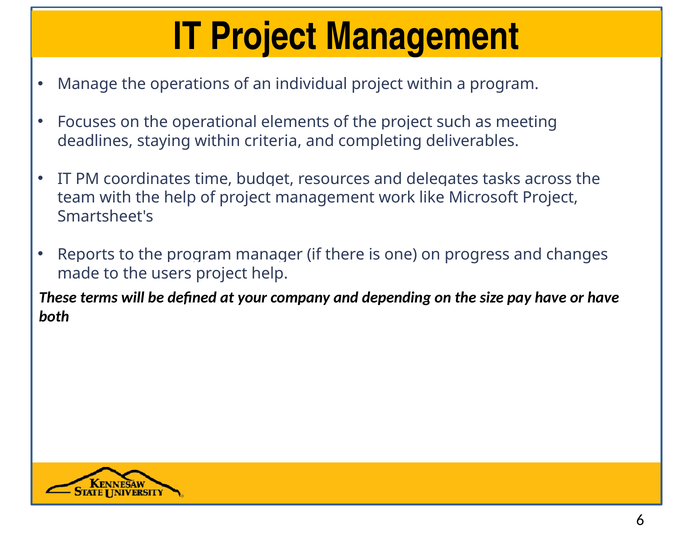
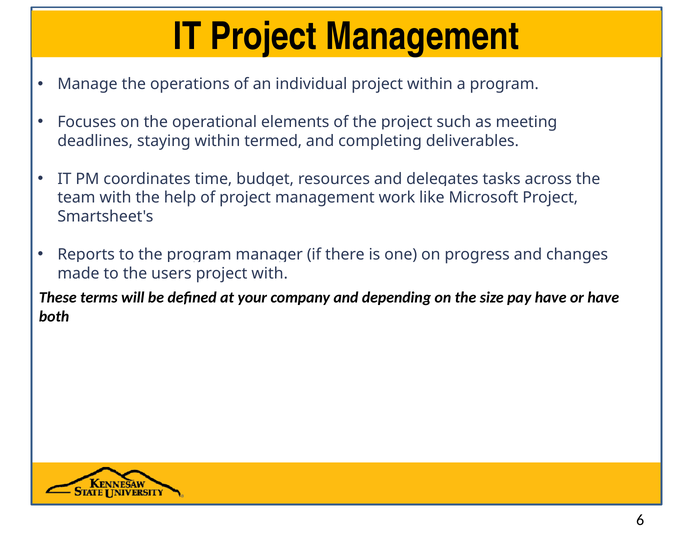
criteria: criteria -> termed (273, 141)
project help: help -> with (270, 273)
